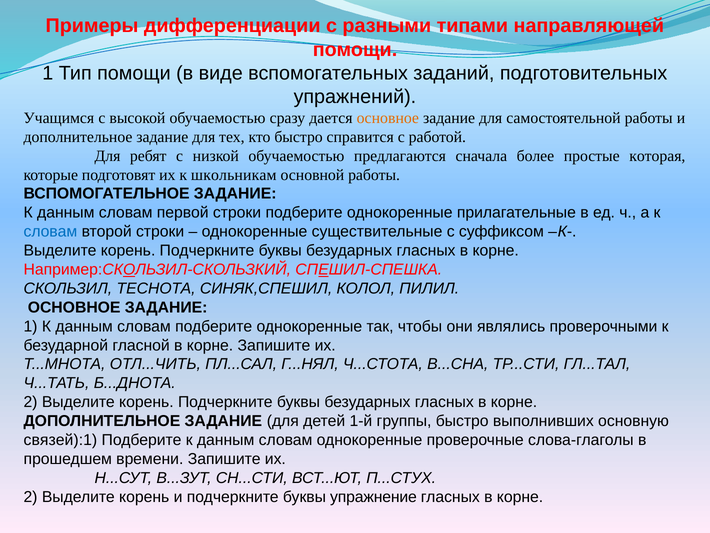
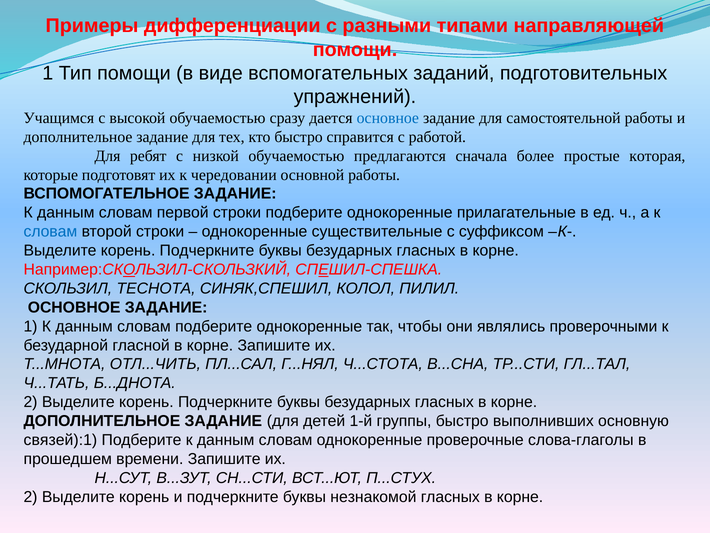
основное colour: orange -> blue (388, 118)
школьникам: школьникам -> чередовании (234, 175)
упражнение: упражнение -> незнакомой (373, 496)
